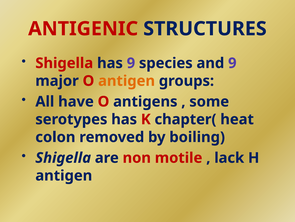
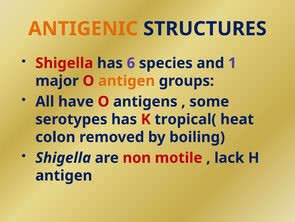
ANTIGENIC colour: red -> orange (83, 29)
has 9: 9 -> 6 (131, 63)
and 9: 9 -> 1 (232, 63)
chapter(: chapter( -> tropical( (185, 119)
